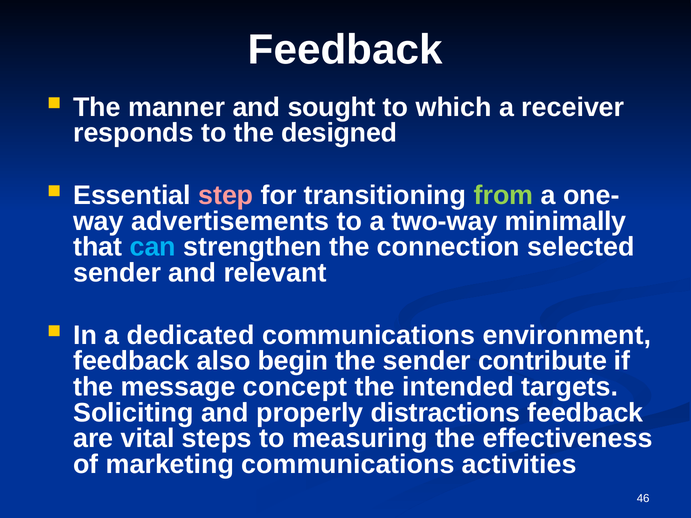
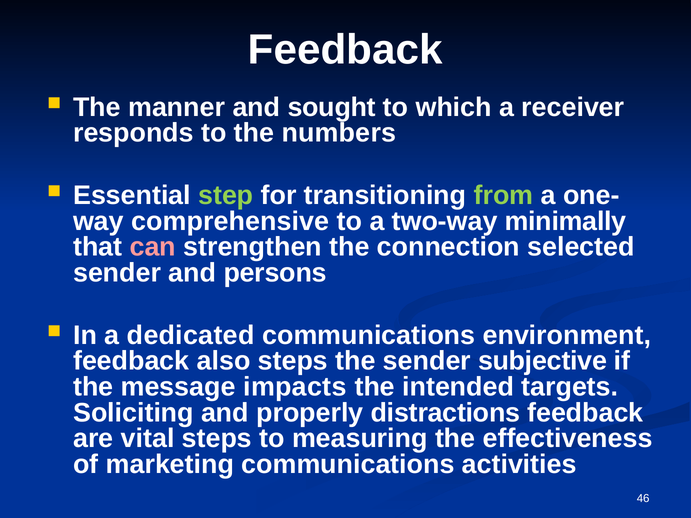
designed: designed -> numbers (339, 133)
step colour: pink -> light green (226, 196)
advertisements: advertisements -> comprehensive (230, 221)
can colour: light blue -> pink (153, 247)
relevant: relevant -> persons (275, 273)
also begin: begin -> steps (293, 361)
contribute: contribute -> subjective (543, 361)
concept: concept -> impacts (295, 387)
